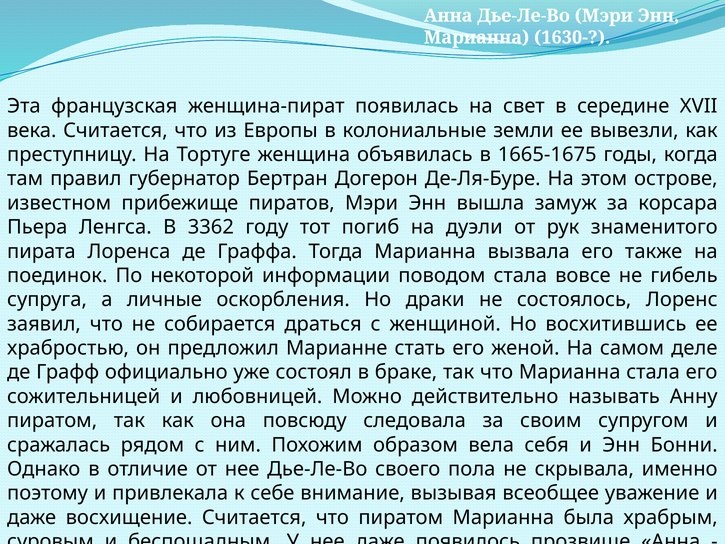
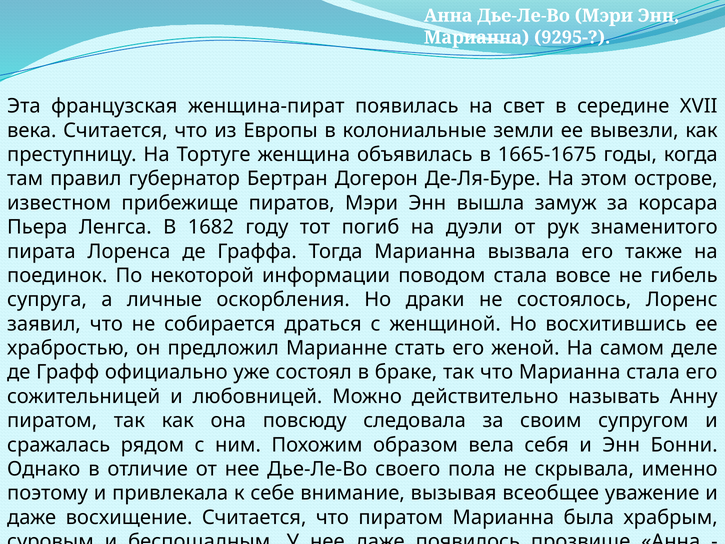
1630-: 1630- -> 9295- (572, 37)
3362: 3362 -> 1682 (211, 227)
